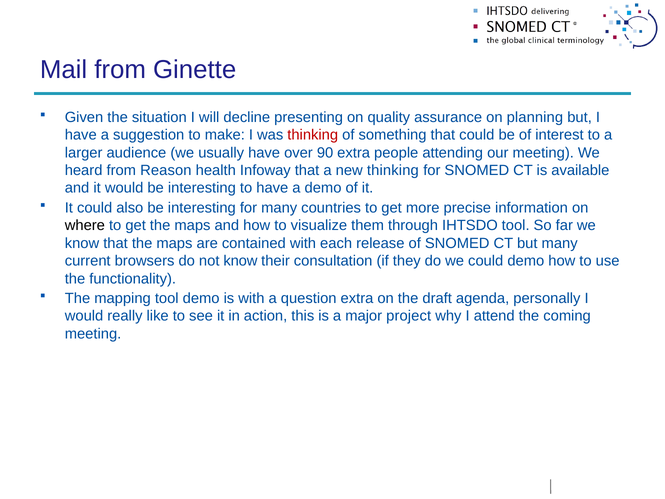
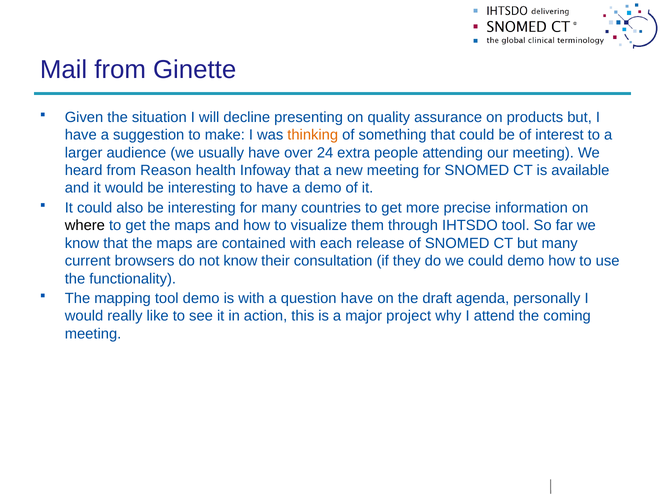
planning: planning -> products (535, 117)
thinking colour: red -> orange (313, 135)
90: 90 -> 24 (325, 153)
new thinking: thinking -> meeting (393, 170)
question extra: extra -> have (357, 298)
